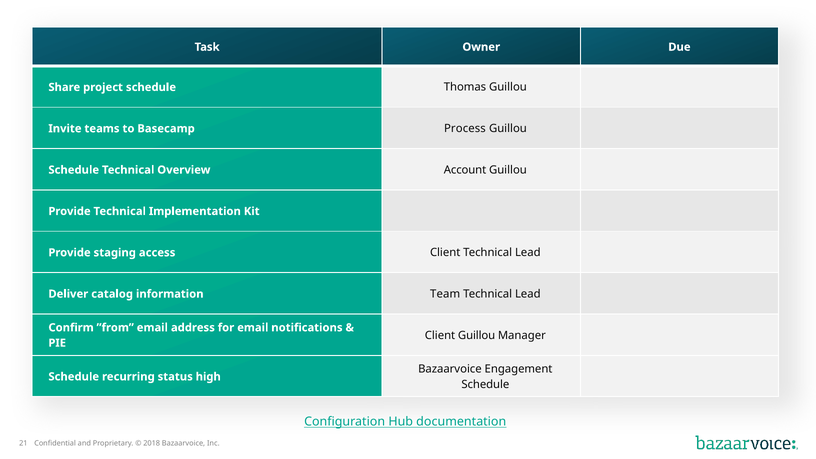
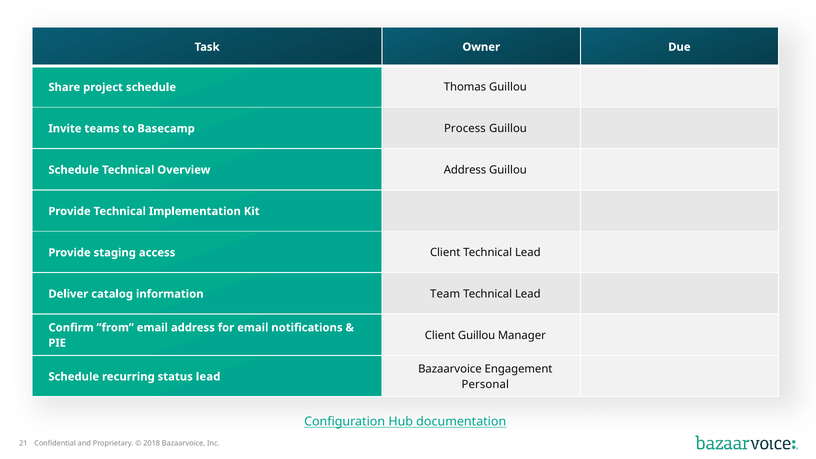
Account: Account -> Address (465, 170)
status high: high -> lead (208, 377)
Schedule: Schedule -> Personal (485, 384)
